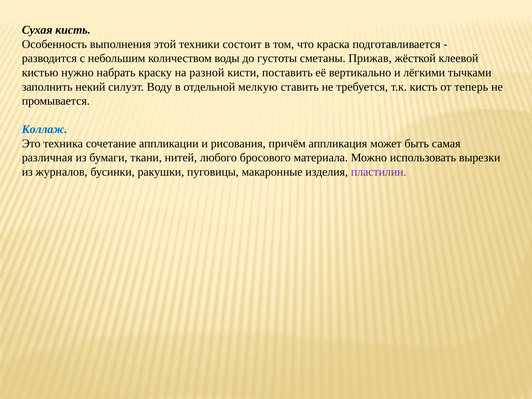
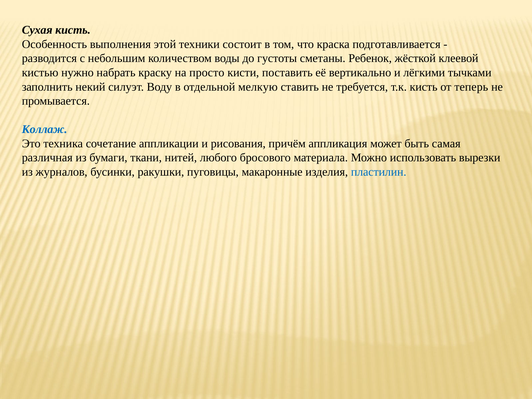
Прижав: Прижав -> Ребенок (370, 58)
разной: разной -> просто (207, 73)
пластилин colour: purple -> blue (379, 172)
